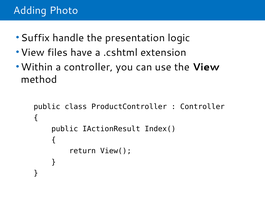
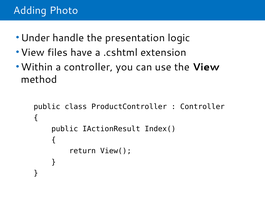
Suffix: Suffix -> Under (35, 38)
